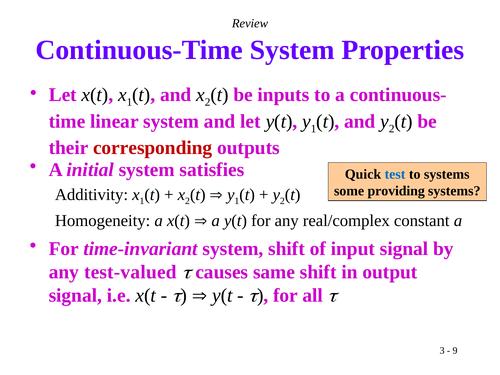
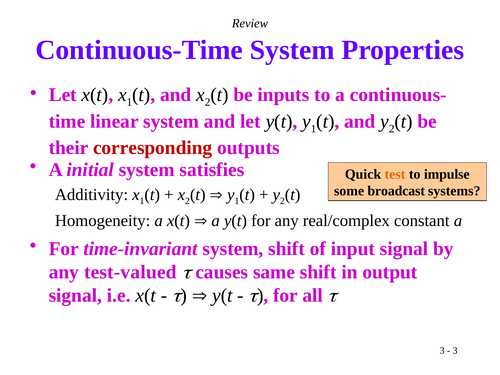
test colour: blue -> orange (395, 174)
to systems: systems -> impulse (447, 174)
providing: providing -> broadcast (396, 191)
9: 9 -> 3 (455, 351)
